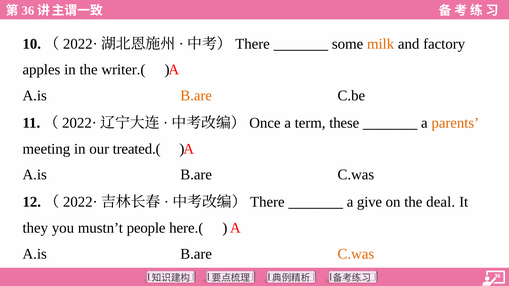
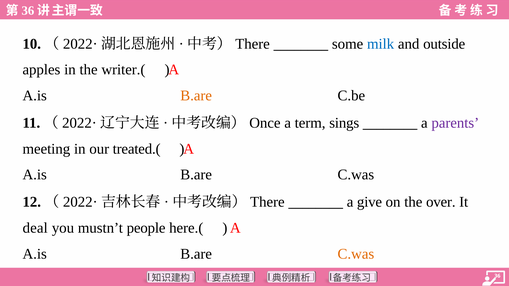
milk colour: orange -> blue (381, 44)
factory: factory -> outside (444, 44)
these: these -> sings (344, 123)
parents colour: orange -> purple (455, 123)
deal: deal -> over (441, 202)
they: they -> deal (35, 228)
